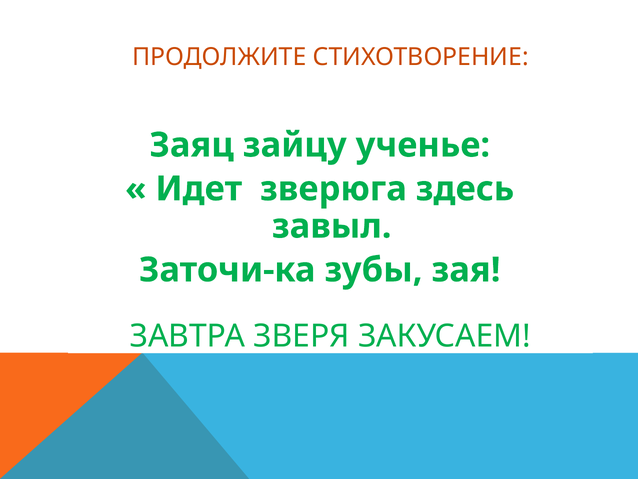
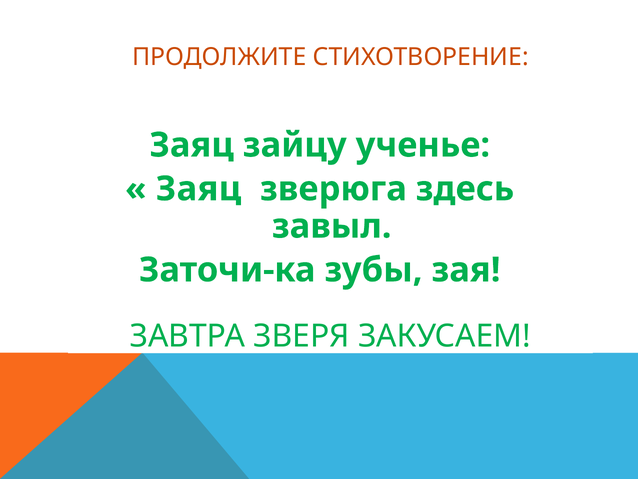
Идет: Идет -> Заяц (199, 189)
